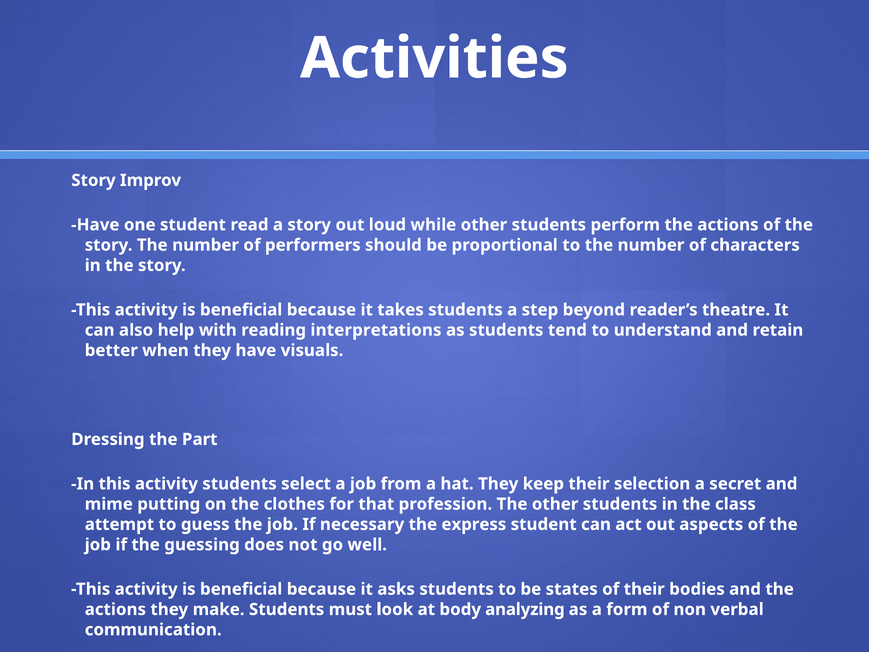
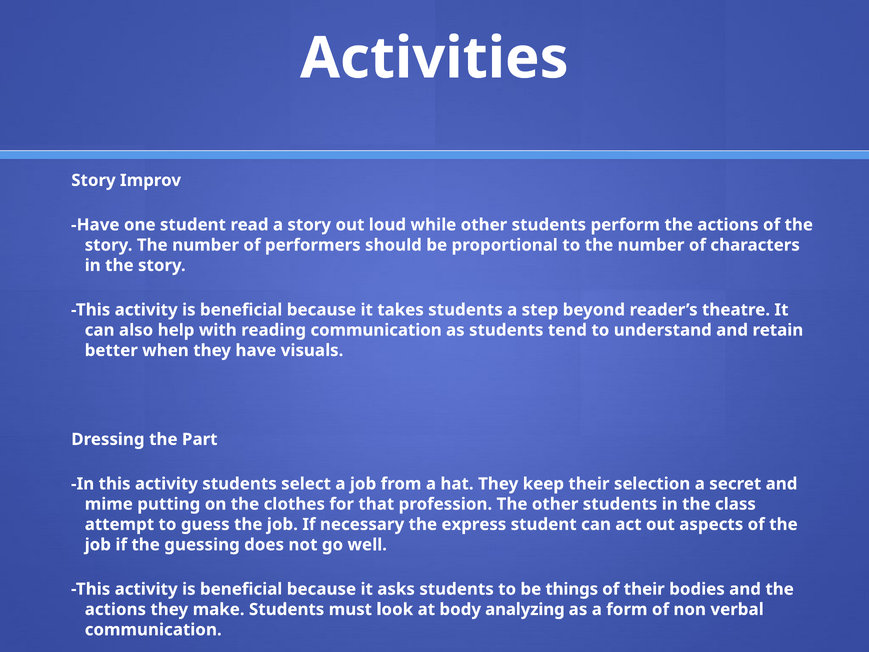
reading interpretations: interpretations -> communication (376, 330)
states: states -> things (572, 589)
